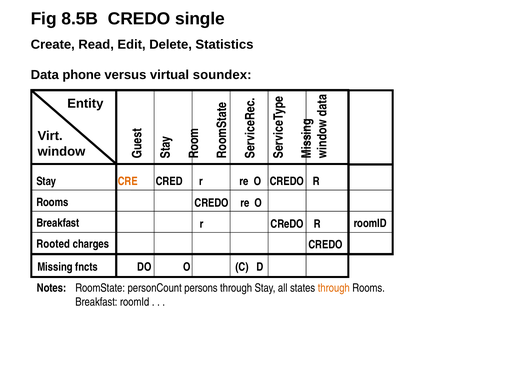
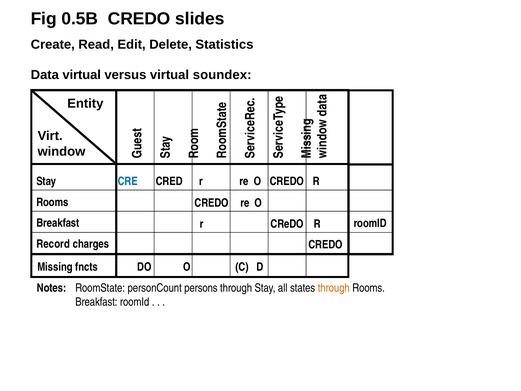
8.5B: 8.5B -> 0.5B (80, 19)
single: single -> slides (200, 19)
Data phone: phone -> virtual (82, 75)
CRE colour: orange -> blue (128, 181)
Rooted: Rooted -> Record (53, 244)
